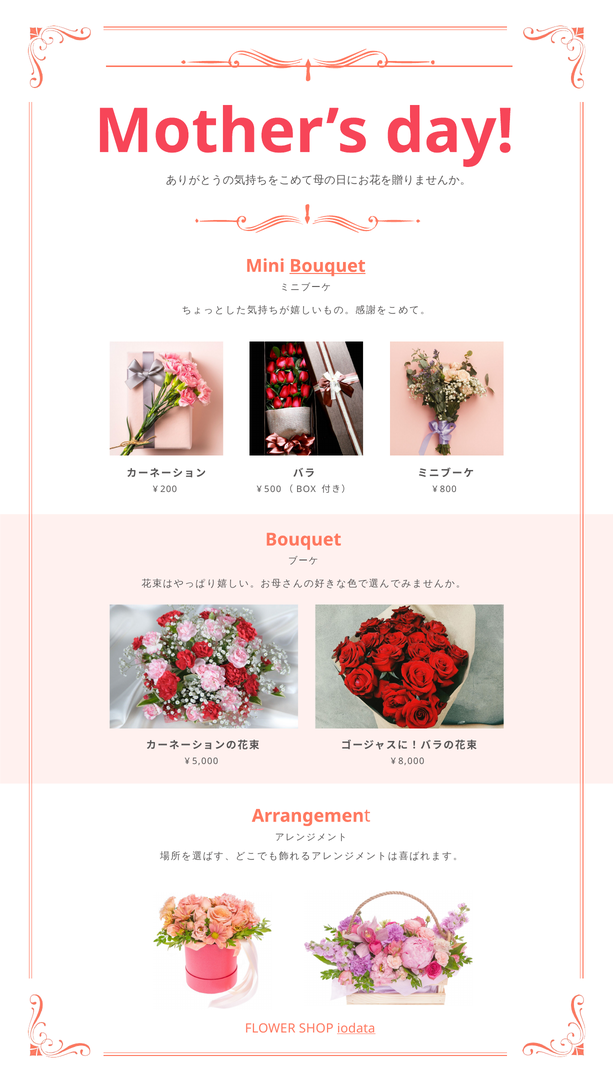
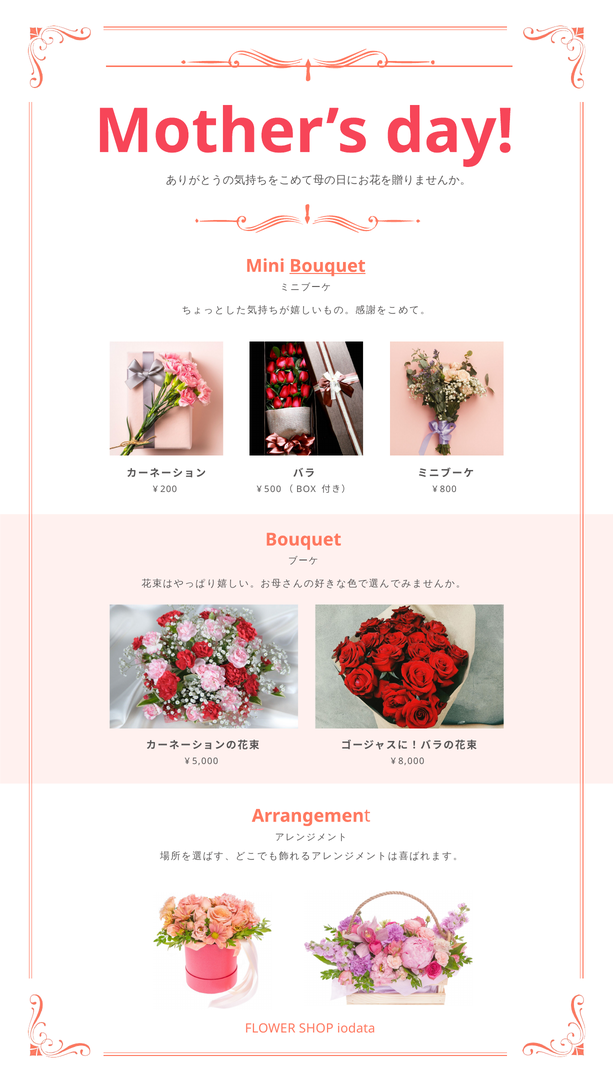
iodata underline: present -> none (356, 1029)
